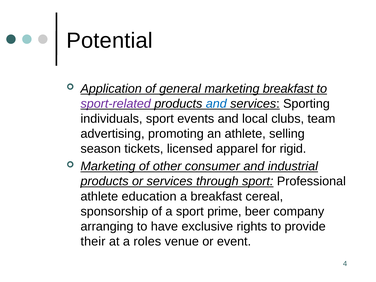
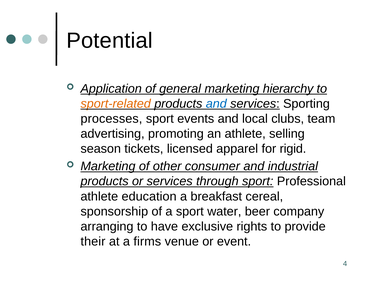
marketing breakfast: breakfast -> hierarchy (288, 89)
sport-related colour: purple -> orange (116, 104)
individuals: individuals -> processes (111, 119)
prime: prime -> water (224, 211)
roles: roles -> firms (147, 242)
